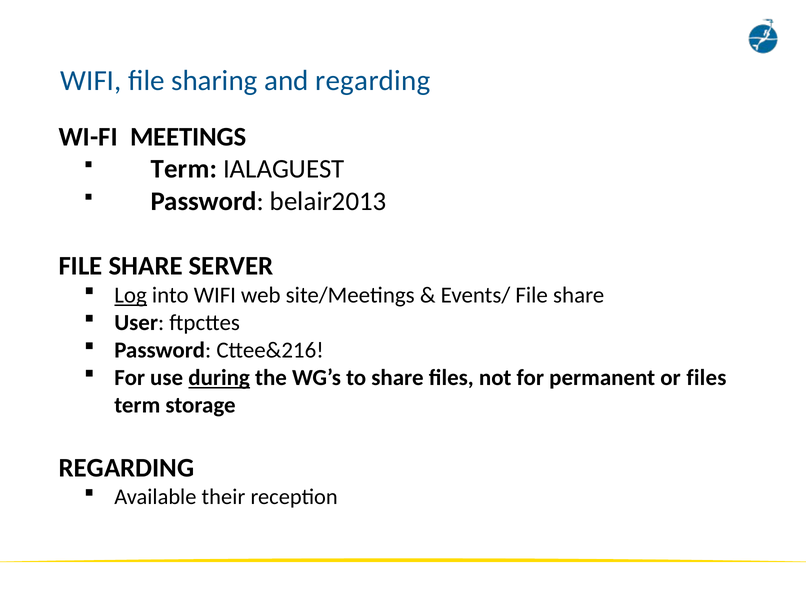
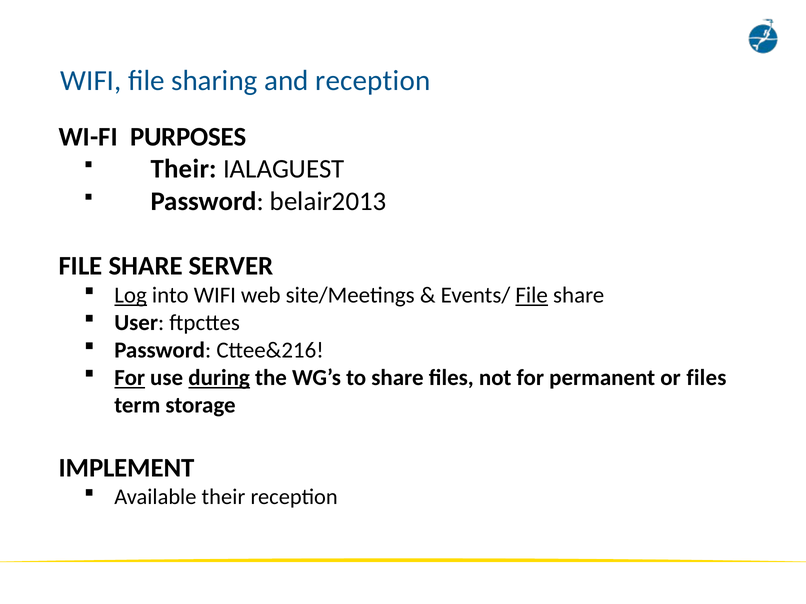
and regarding: regarding -> reception (373, 81)
MEETINGS: MEETINGS -> PURPOSES (188, 137)
Term: Term -> Their (184, 169)
File underline: none -> present (532, 296)
For underline: none -> present (130, 378)
REGARDING: REGARDING -> IMPLEMENT (127, 468)
